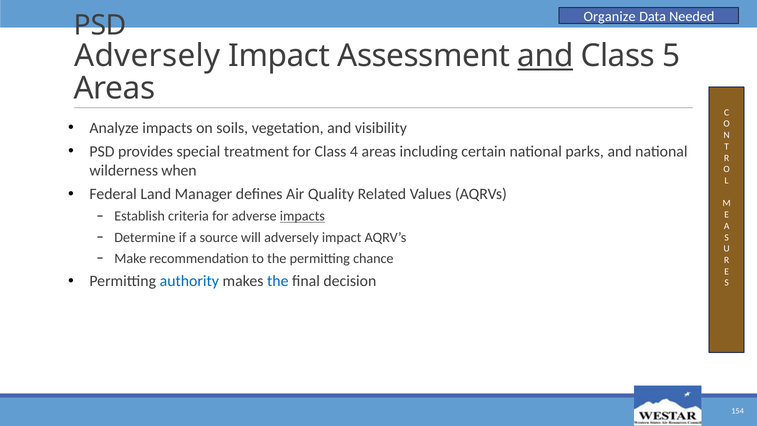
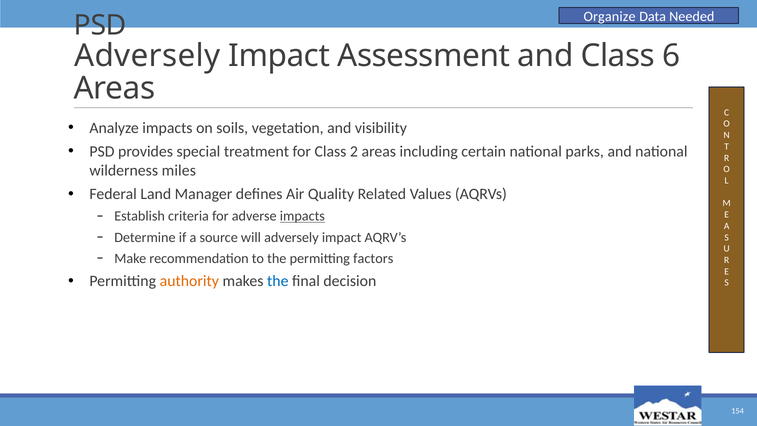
and underline: present -> none (545, 56)
5: 5 -> 6 (671, 56)
4: 4 -> 2 (354, 152)
when: when -> miles (179, 171)
chance: chance -> factors (373, 258)
authority colour: blue -> orange (189, 281)
